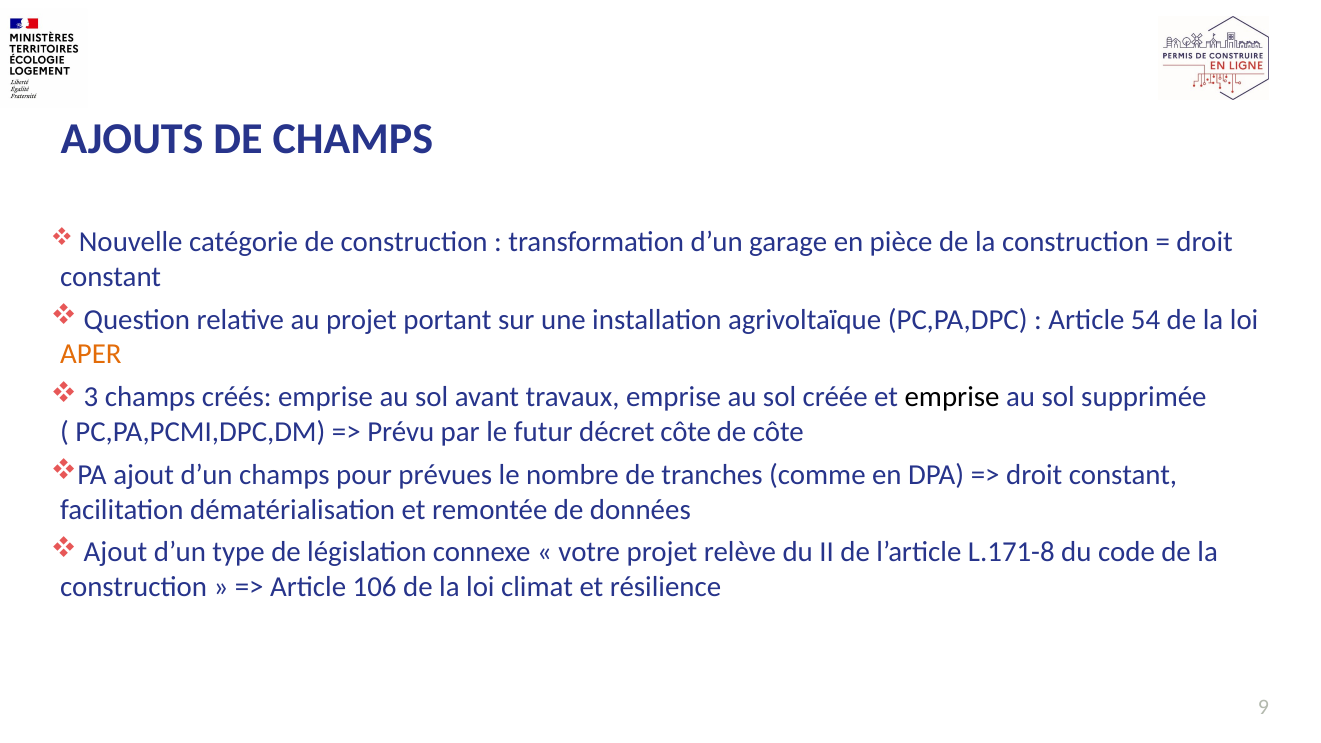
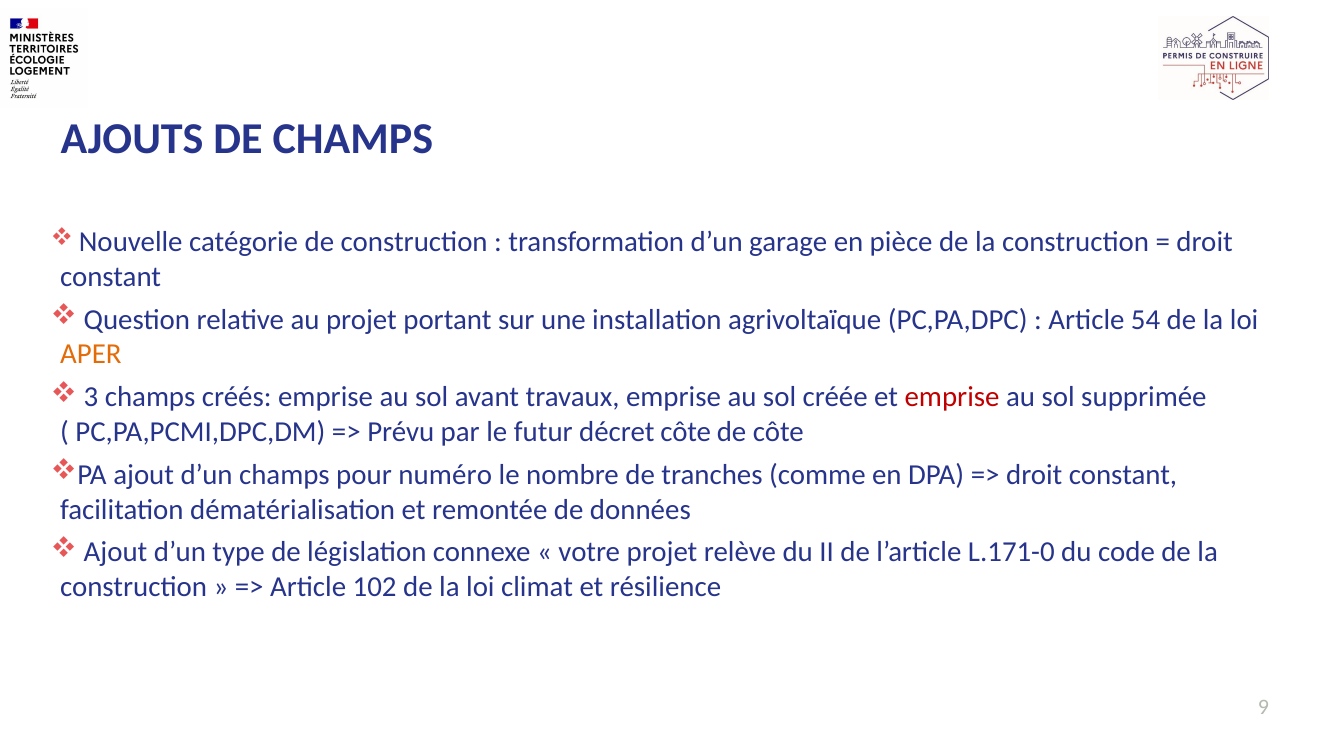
emprise colour: black -> red (952, 397)
prévues: prévues -> numéro (445, 475)
L.171-8: L.171-8 -> L.171-0 (1011, 552)
106: 106 -> 102 (375, 587)
